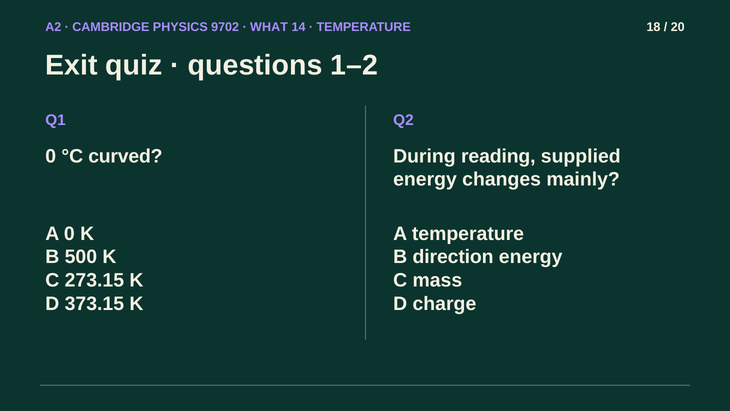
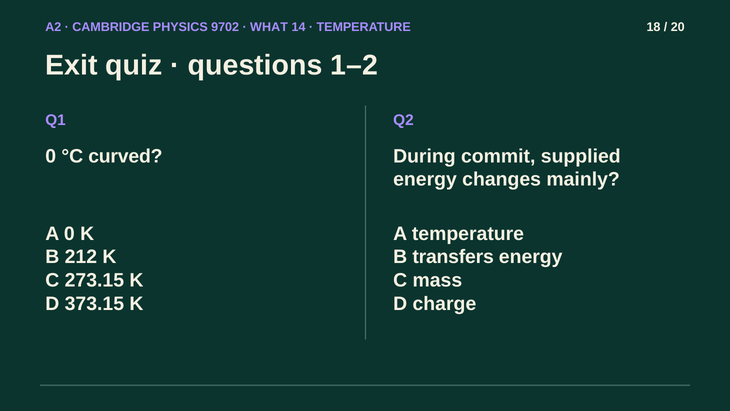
reading: reading -> commit (498, 156)
500: 500 -> 212 (81, 257)
direction: direction -> transfers (453, 257)
